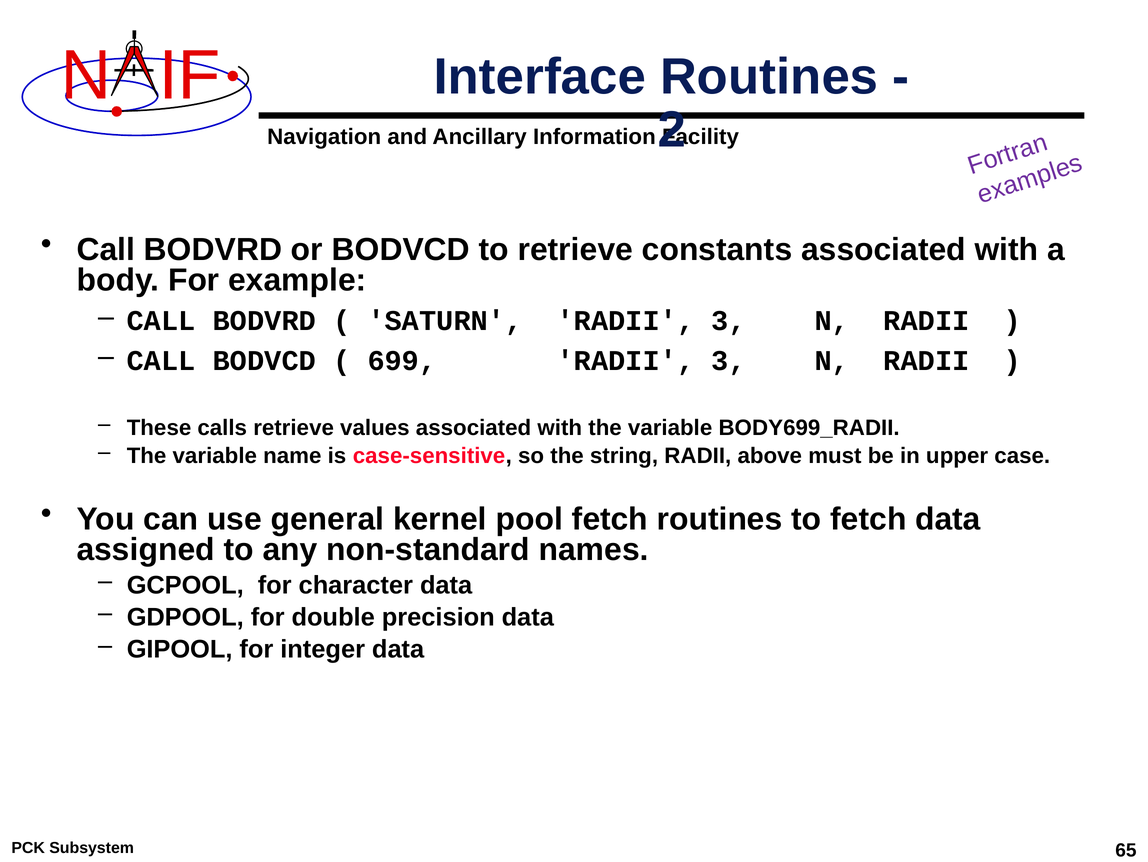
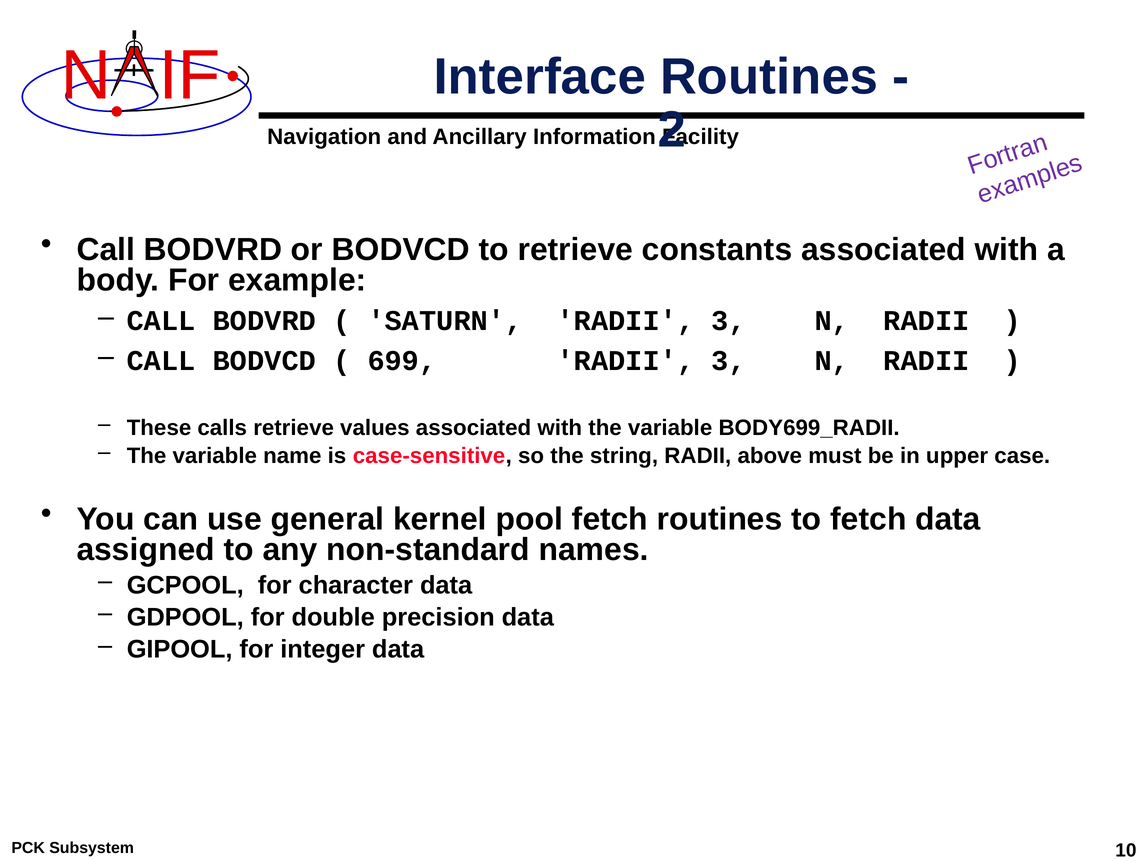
65: 65 -> 10 (1126, 850)
